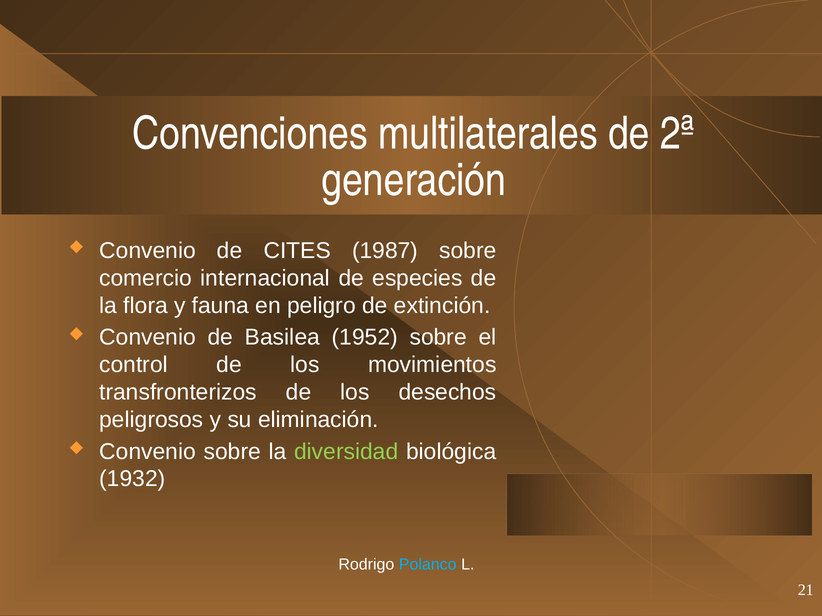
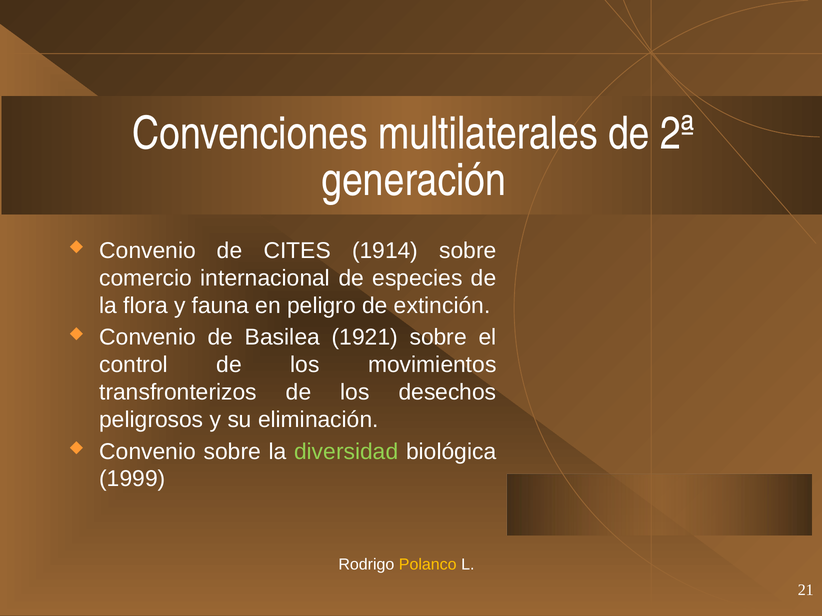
1987: 1987 -> 1914 (385, 251)
1952: 1952 -> 1921 (365, 338)
1932: 1932 -> 1999 (132, 479)
Polanco colour: light blue -> yellow (428, 565)
